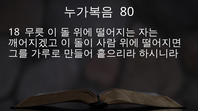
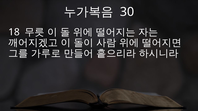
80: 80 -> 30 (127, 12)
